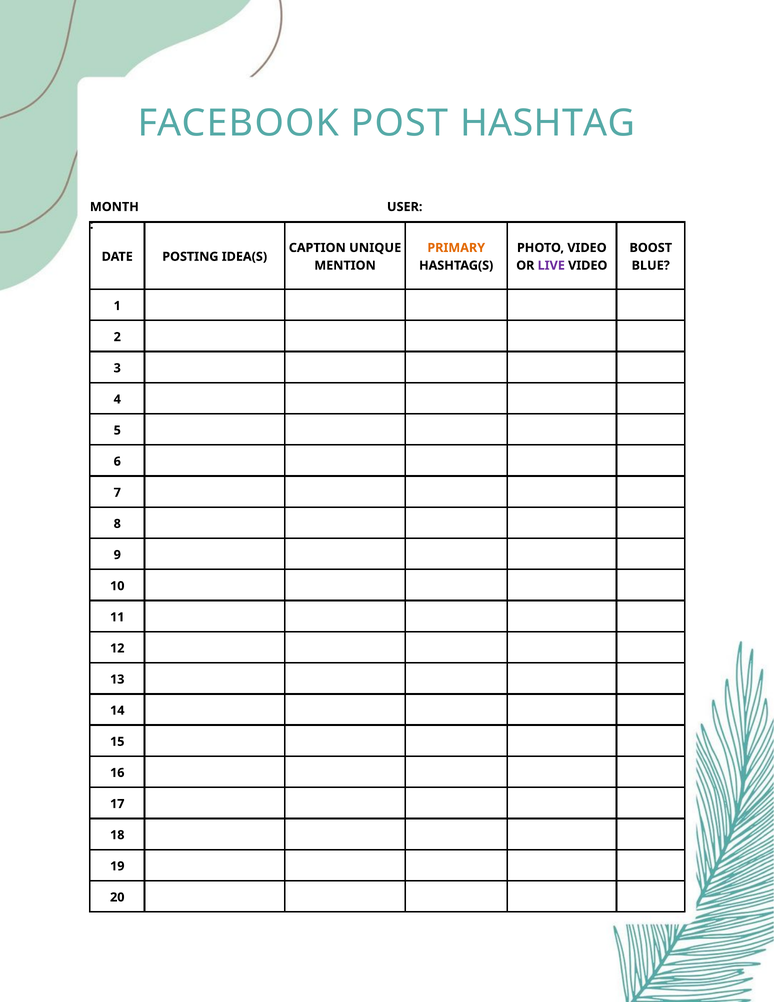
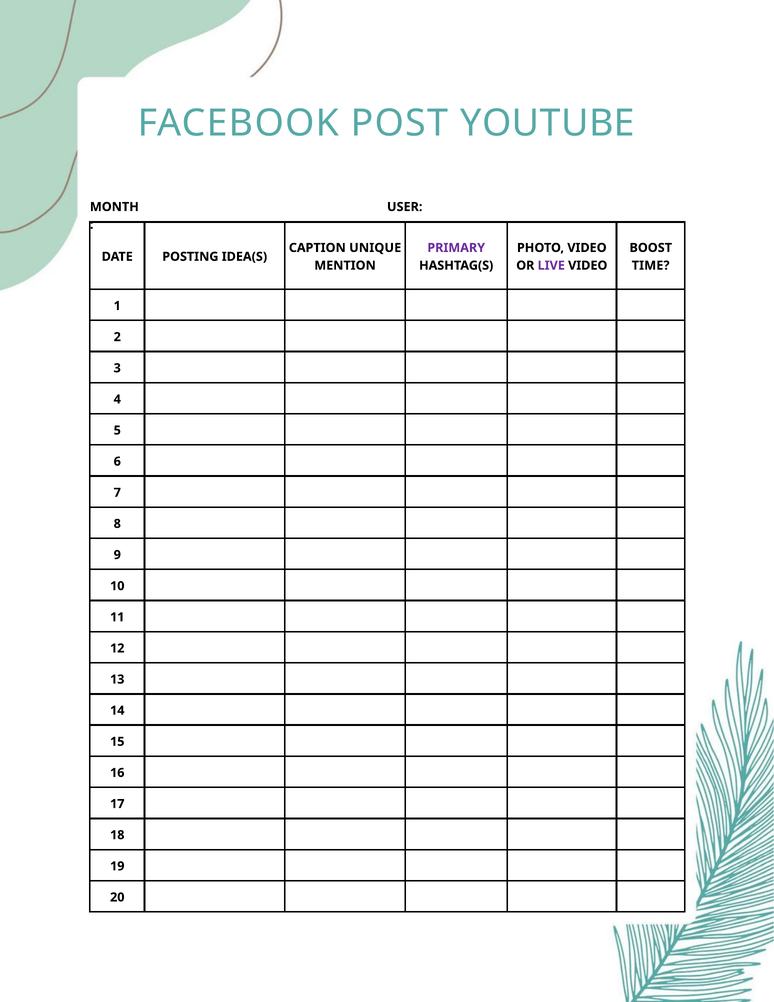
HASHTAG: HASHTAG -> YOUTUBE (548, 123)
PRIMARY colour: orange -> purple (456, 248)
BLUE: BLUE -> TIME (651, 265)
